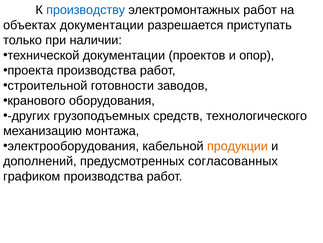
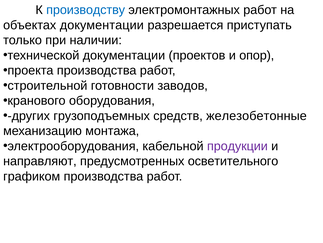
технологического: технологического -> железобетонные (256, 116)
продукции colour: orange -> purple (237, 146)
дополнений: дополнений -> направляют (40, 161)
согласованных: согласованных -> осветительного (233, 161)
